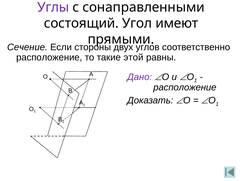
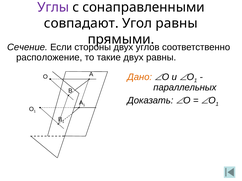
состоящий: состоящий -> совпадают (81, 23)
Угол имеют: имеют -> равны (177, 23)
такие этой: этой -> двух (133, 58)
Дано colour: purple -> orange (140, 77)
расположение: расположение -> параллельных (185, 88)
